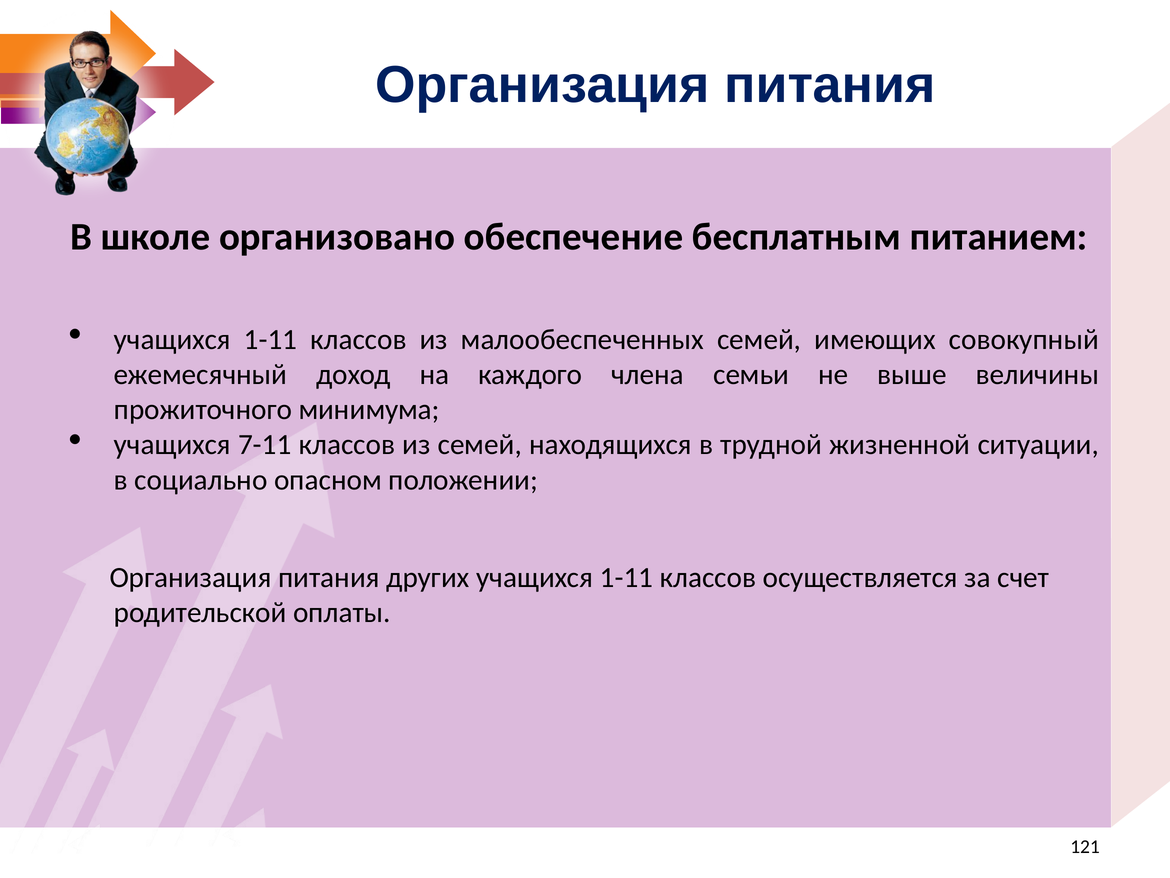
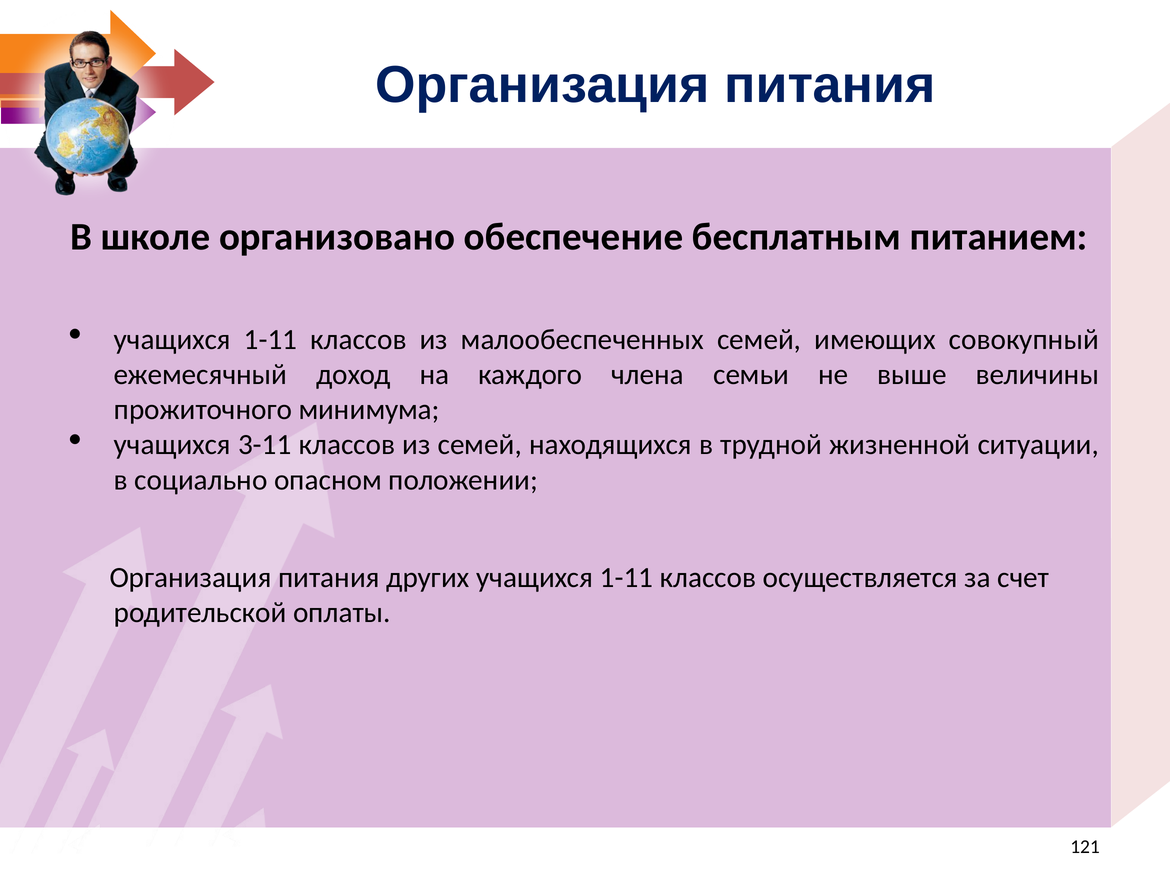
7-11: 7-11 -> 3-11 (265, 445)
